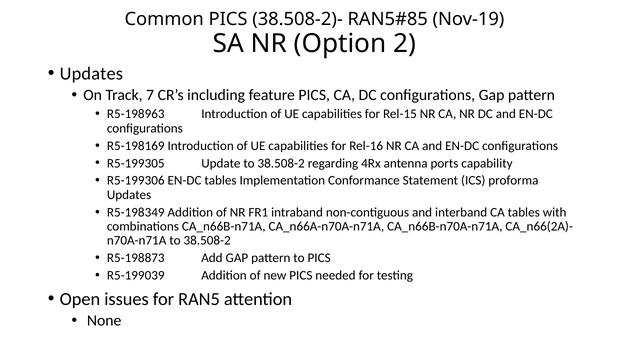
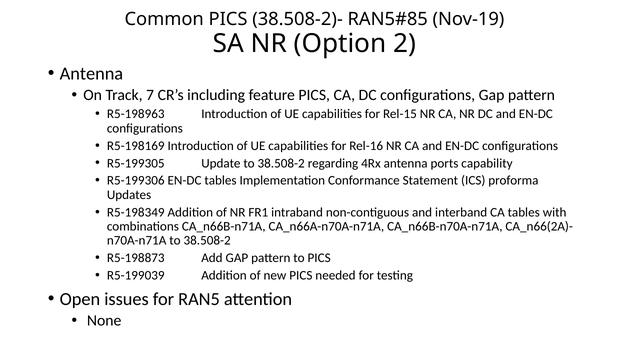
Updates: Updates -> Antenna (91, 73)
